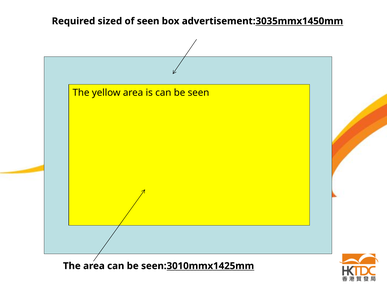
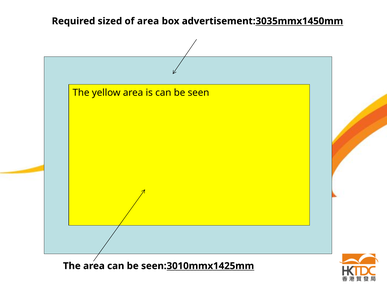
of seen: seen -> area (148, 21)
